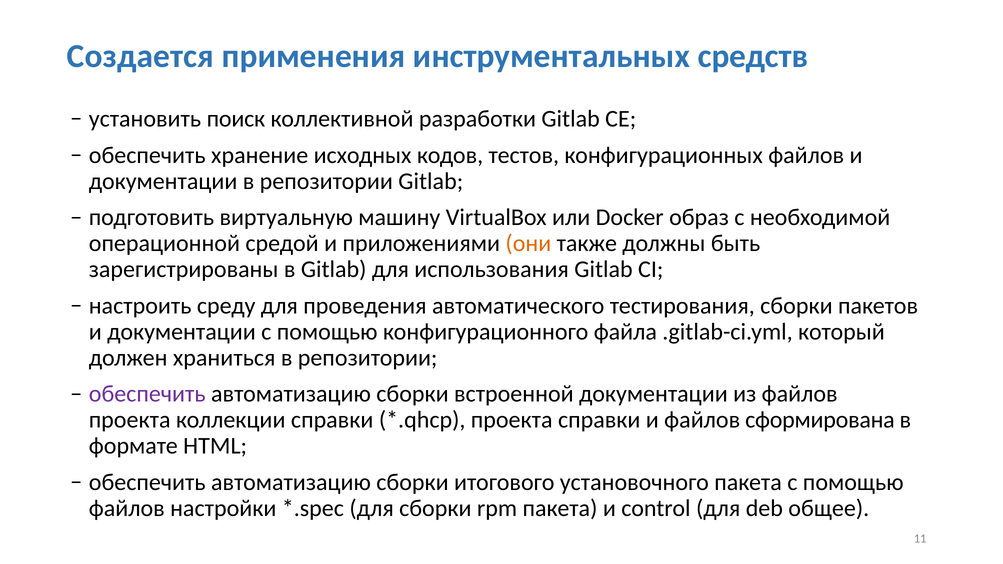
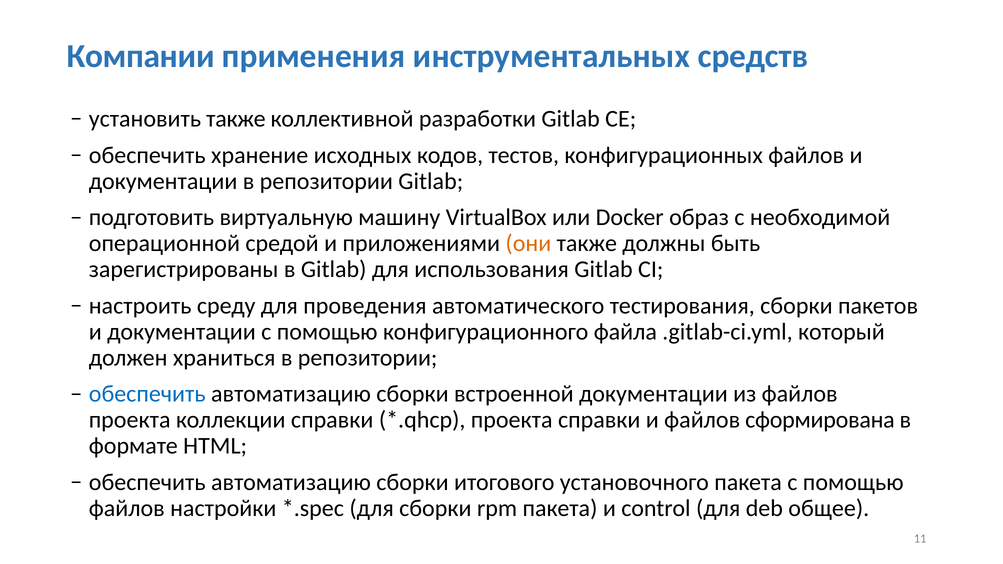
Создается: Создается -> Компании (141, 56)
установить поиск: поиск -> также (236, 119)
обеспечить colour: purple -> blue (147, 394)
